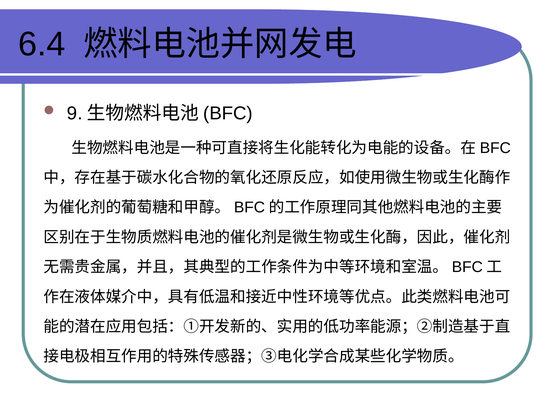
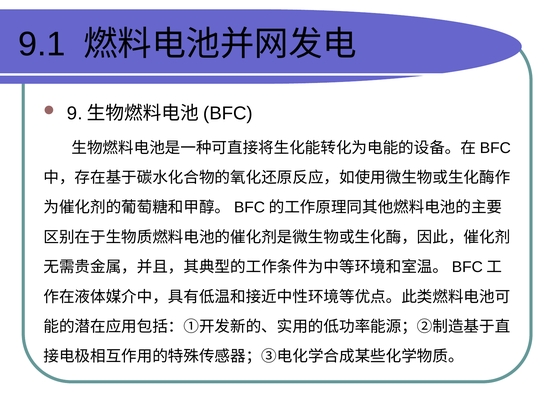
6.4: 6.4 -> 9.1 (42, 44)
